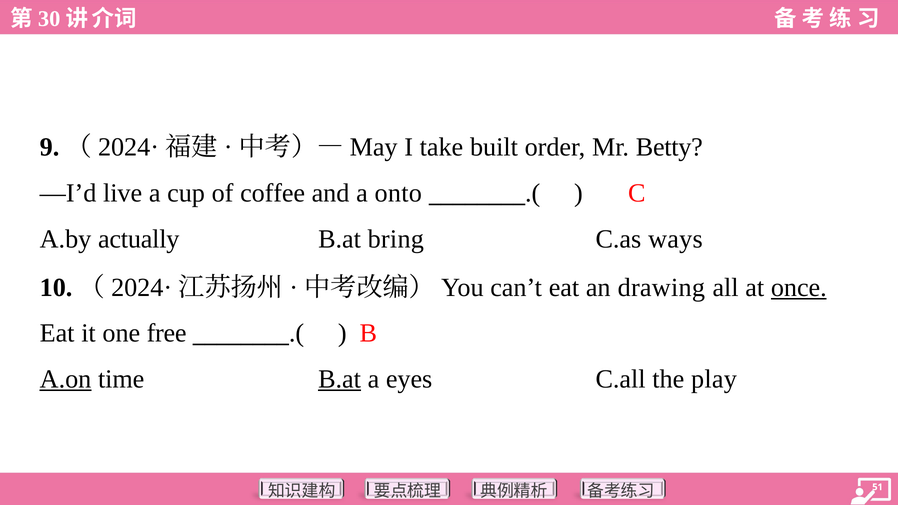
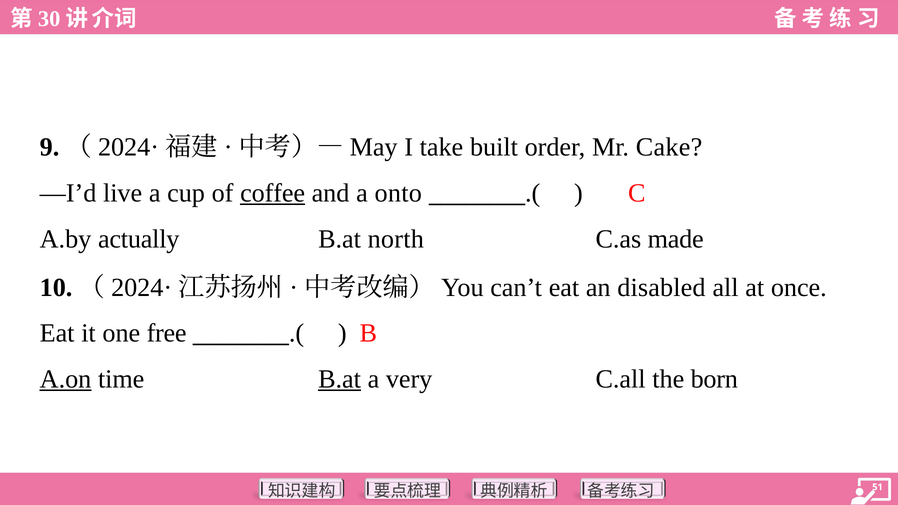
Betty: Betty -> Cake (669, 147)
coffee underline: none -> present (273, 193)
bring: bring -> north (396, 239)
ways: ways -> made (676, 239)
drawing: drawing -> disabled (661, 288)
once underline: present -> none (799, 288)
eyes: eyes -> very (409, 379)
play: play -> born (714, 379)
